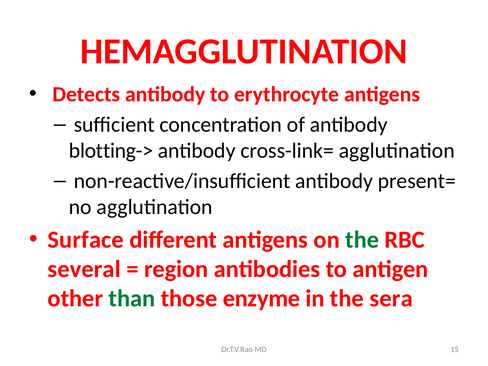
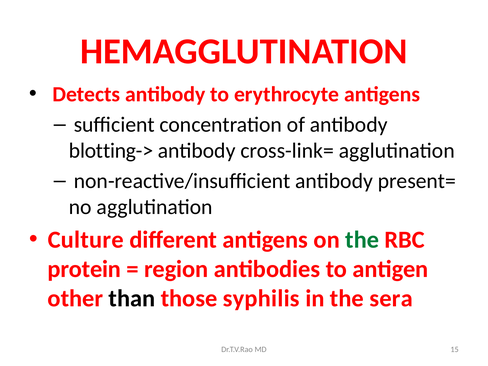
Surface: Surface -> Culture (86, 240)
several: several -> protein (84, 269)
than colour: green -> black (132, 298)
enzyme: enzyme -> syphilis (261, 298)
